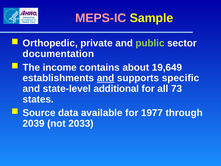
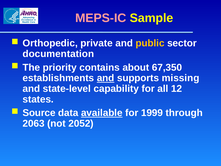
public colour: light green -> yellow (150, 43)
income: income -> priority (60, 67)
19,649: 19,649 -> 67,350 (167, 67)
specific: specific -> missing (181, 78)
additional: additional -> capability (116, 89)
73: 73 -> 12 (177, 89)
available underline: none -> present (102, 113)
1977: 1977 -> 1999 (152, 113)
2039: 2039 -> 2063 (34, 123)
2033: 2033 -> 2052 (81, 123)
